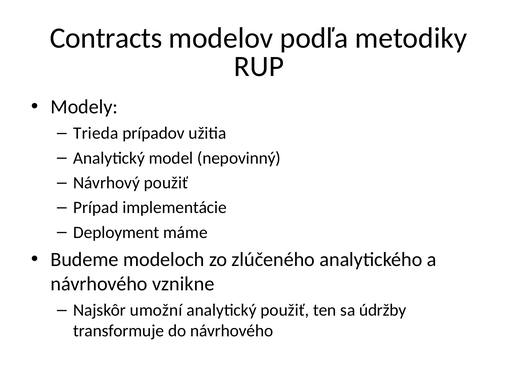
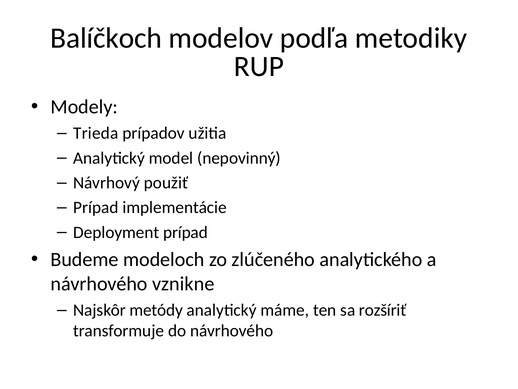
Contracts: Contracts -> Balíčkoch (106, 38)
Deployment máme: máme -> prípad (185, 232)
umožní: umožní -> metódy (156, 310)
analytický použiť: použiť -> máme (285, 310)
údržby: údržby -> rozšíriť (383, 310)
